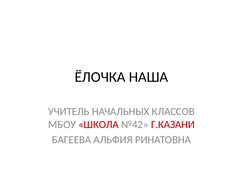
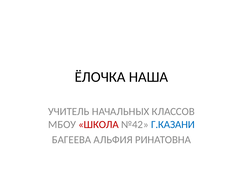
Г.КАЗАНИ colour: red -> blue (173, 125)
